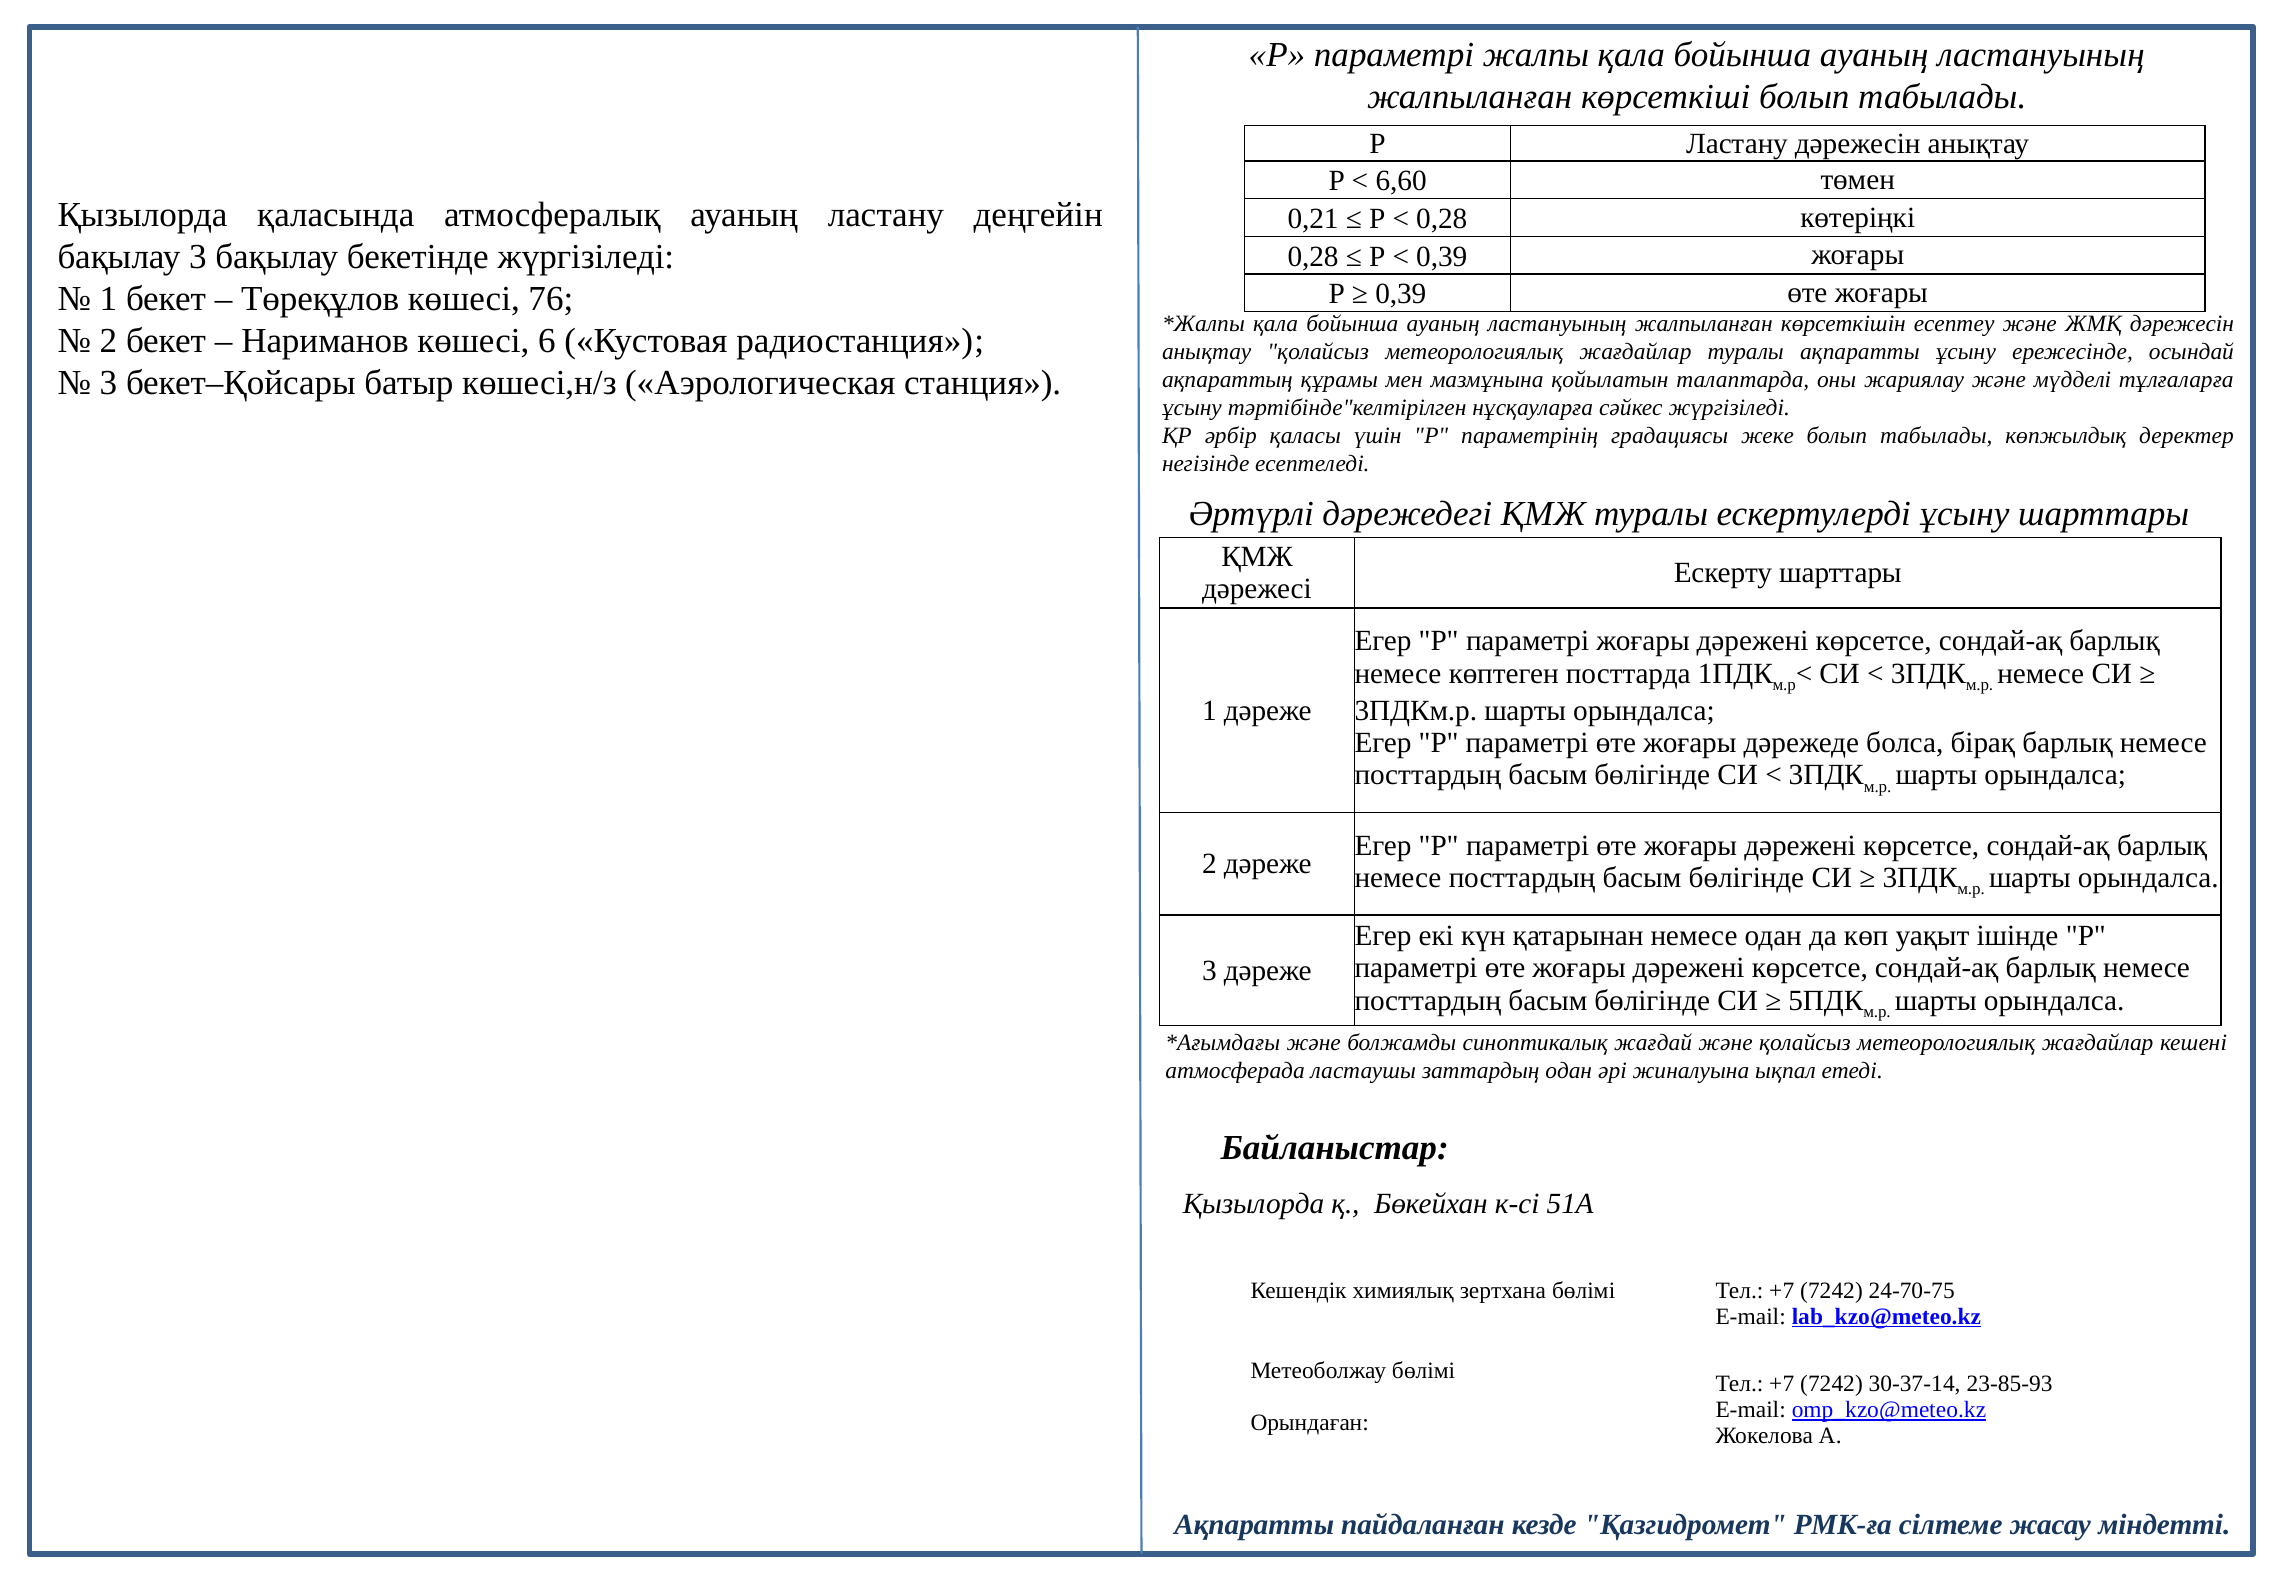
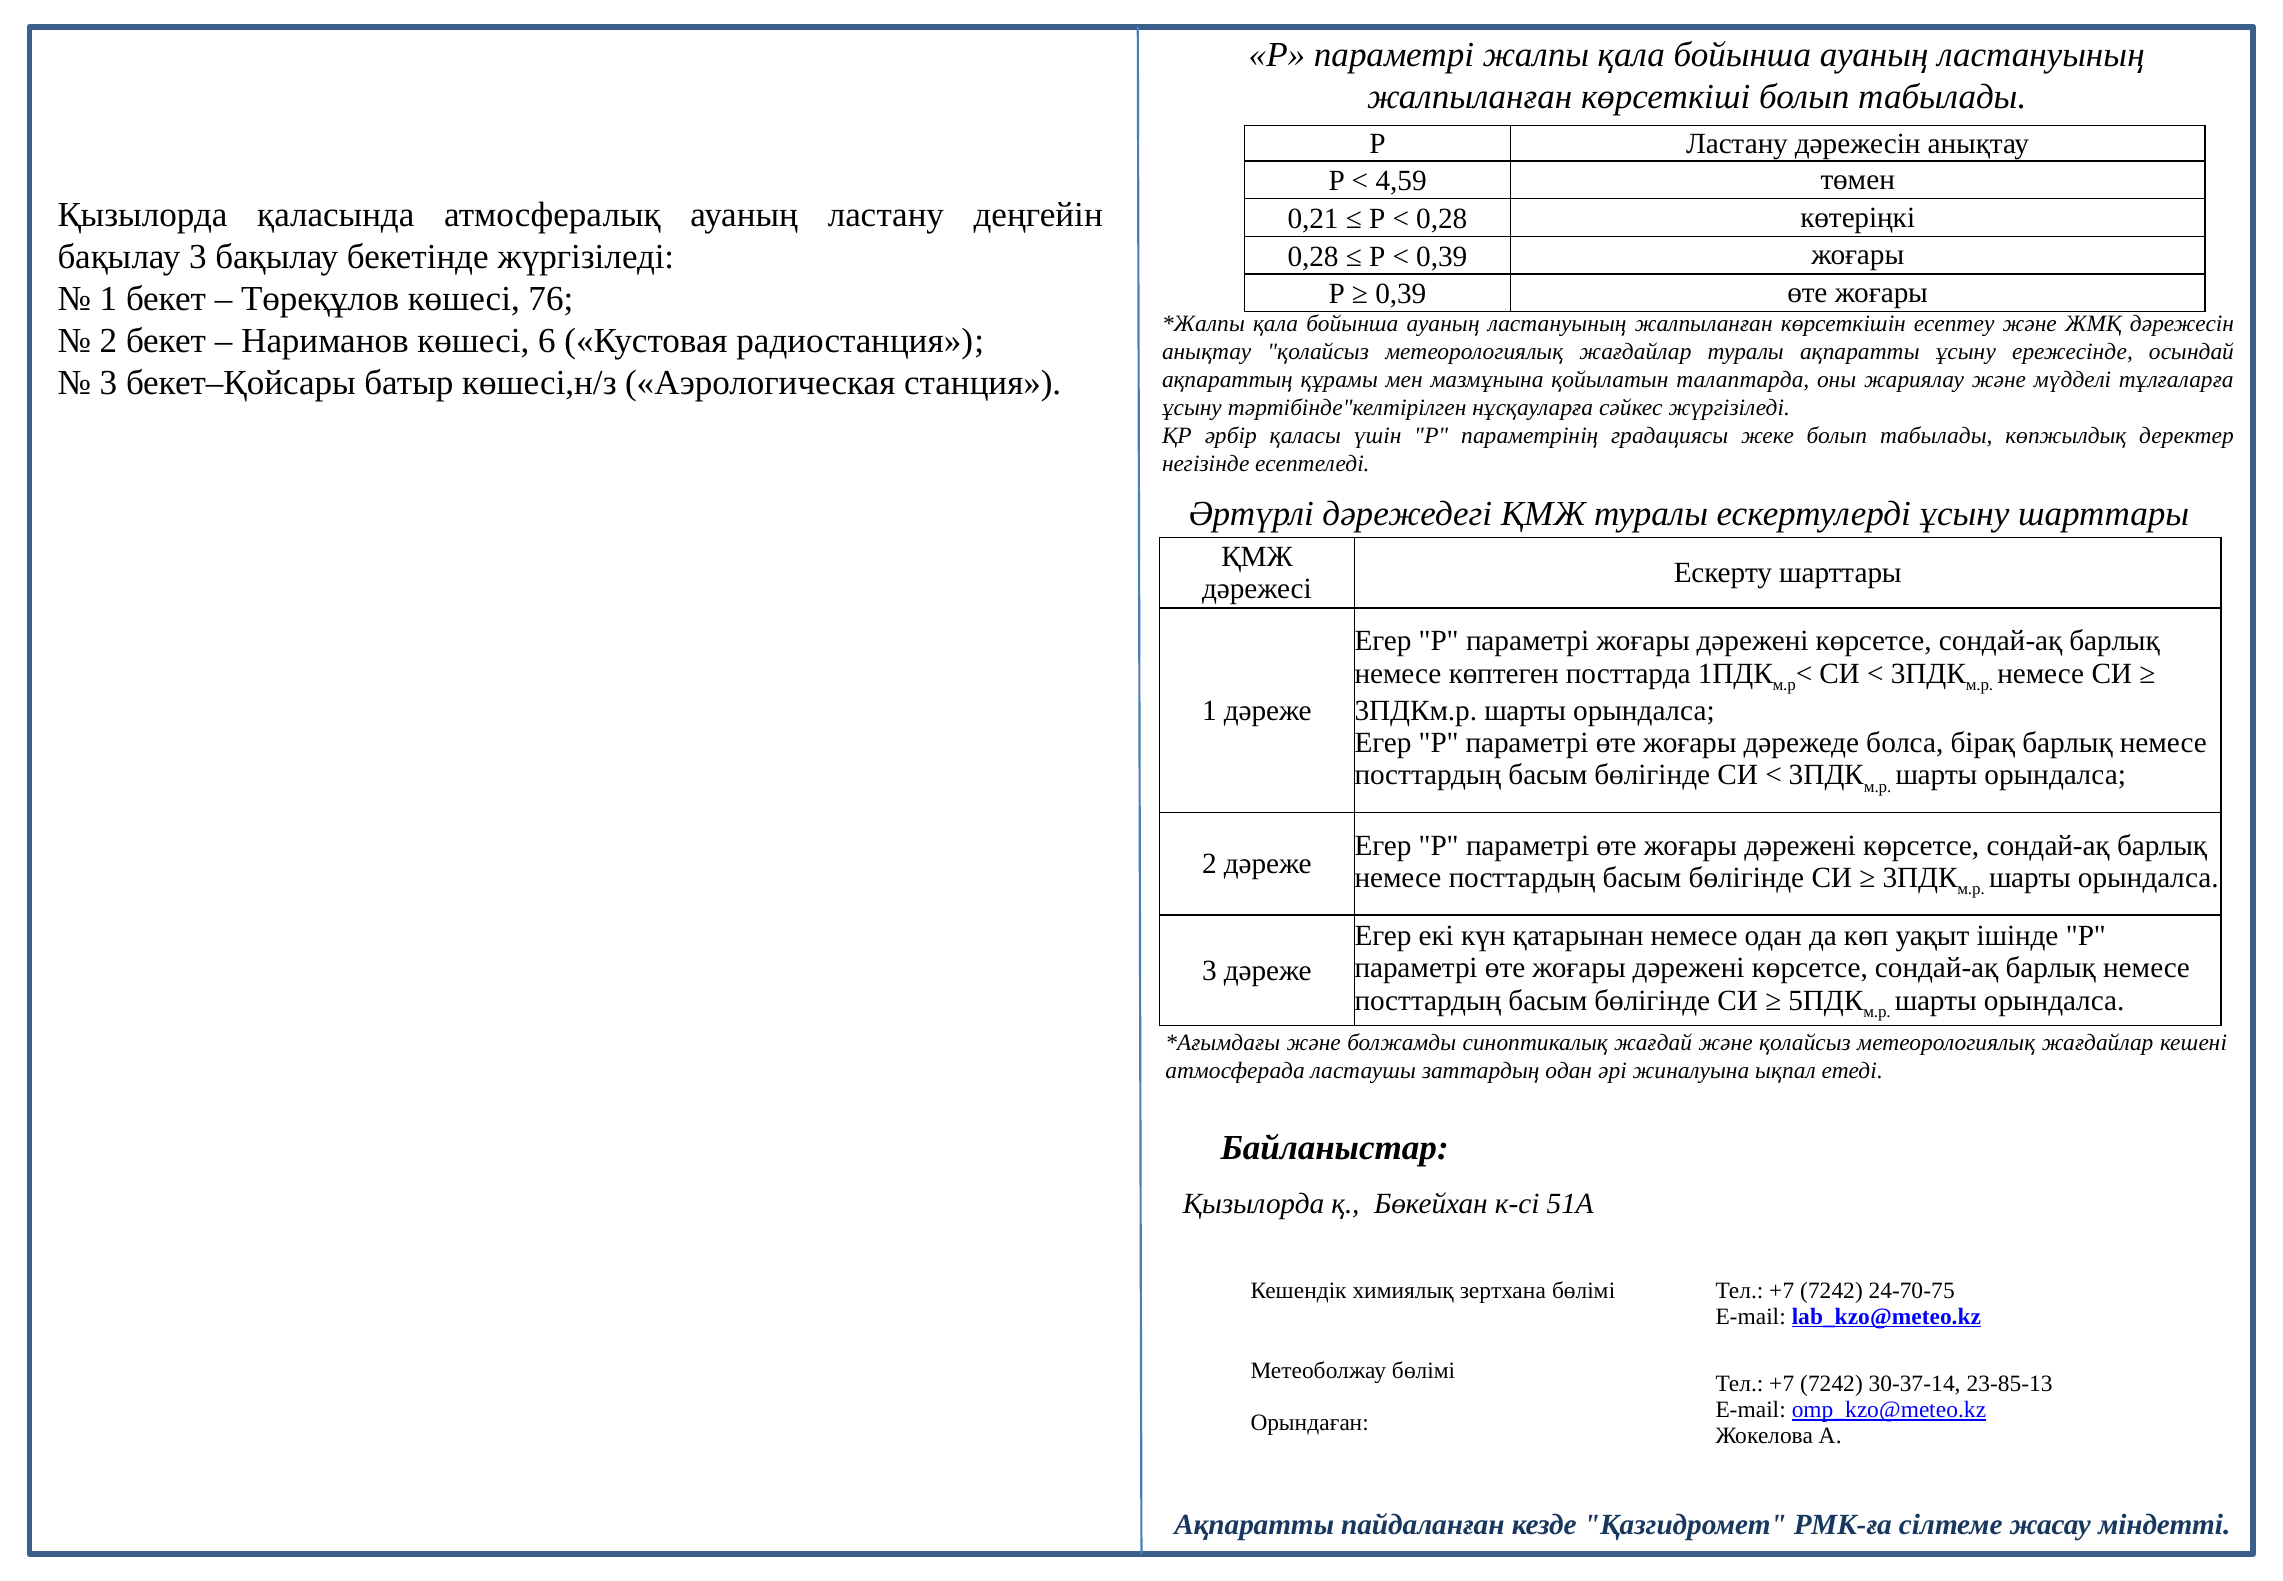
6,60: 6,60 -> 4,59 (1401, 181)
23-85-93: 23-85-93 -> 23-85-13 (2010, 1383)
